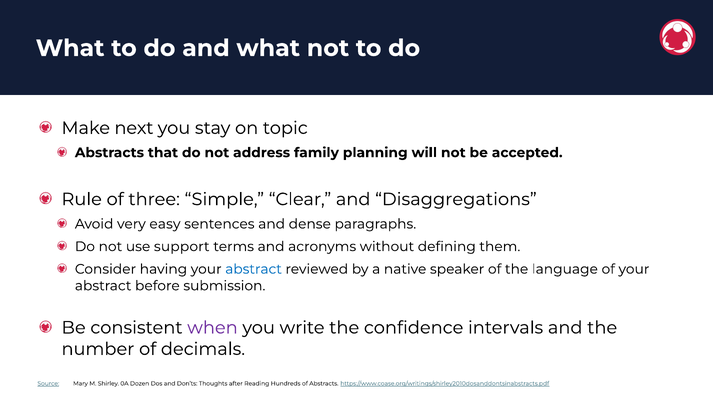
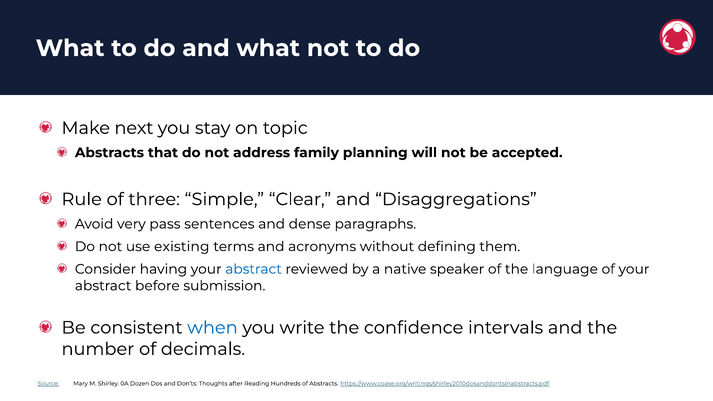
easy: easy -> pass (165, 224)
support: support -> existing (182, 247)
when colour: purple -> blue (212, 328)
